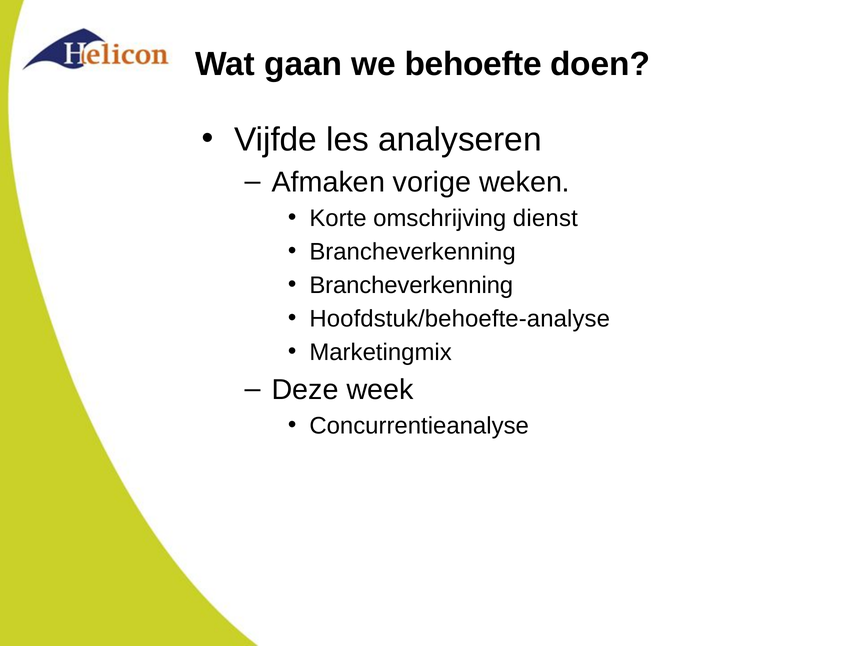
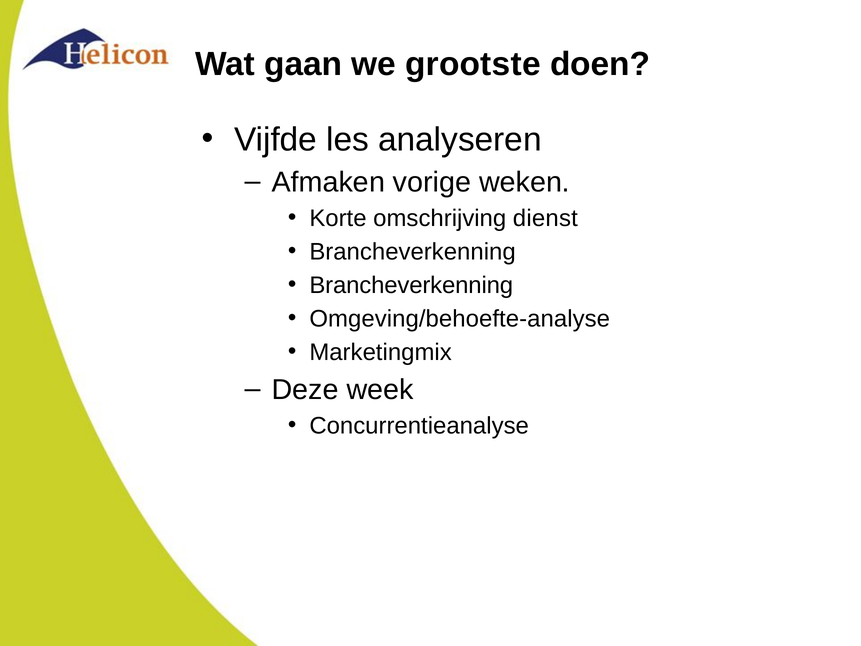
behoefte: behoefte -> grootste (473, 64)
Hoofdstuk/behoefte-analyse: Hoofdstuk/behoefte-analyse -> Omgeving/behoefte-analyse (460, 319)
